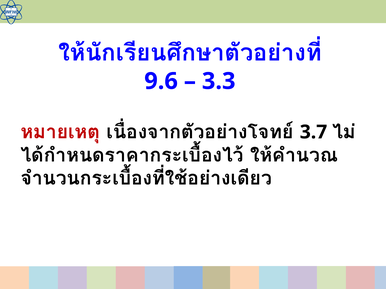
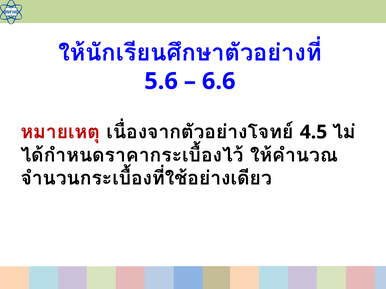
9.6: 9.6 -> 5.6 (161, 81)
3.3: 3.3 -> 6.6 (219, 81)
3.7: 3.7 -> 4.5 (314, 132)
